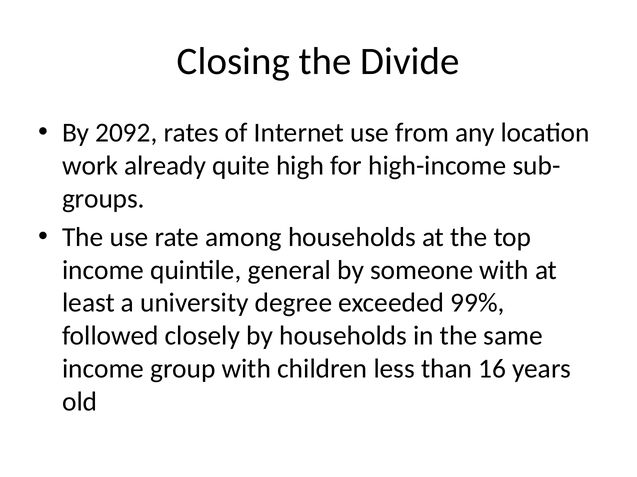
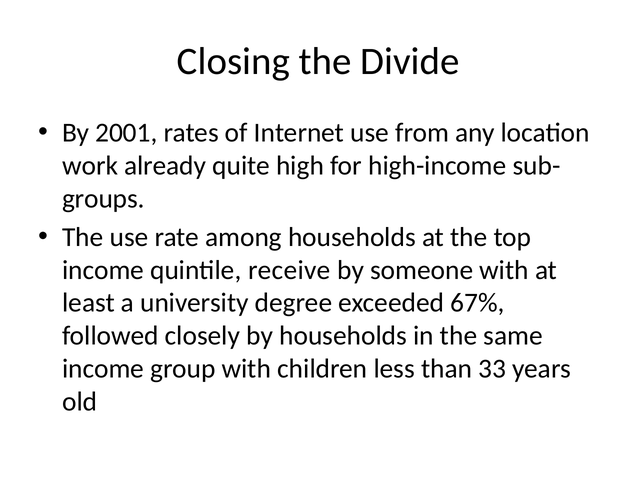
2092: 2092 -> 2001 (126, 133)
general: general -> receive (289, 270)
99%: 99% -> 67% (477, 303)
16: 16 -> 33 (492, 369)
